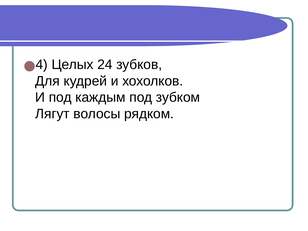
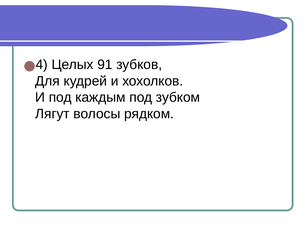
24: 24 -> 91 (105, 65)
